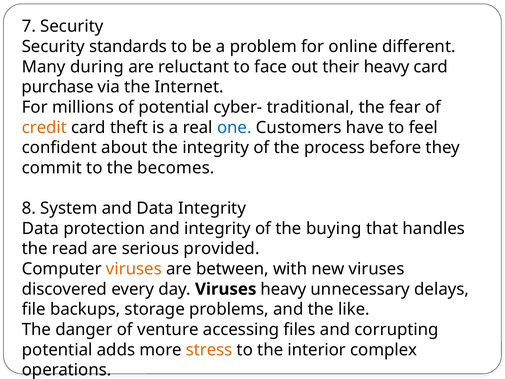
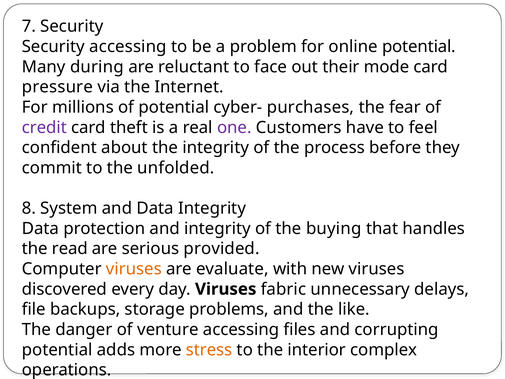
Security standards: standards -> accessing (128, 47)
online different: different -> potential (419, 47)
their heavy: heavy -> mode (387, 67)
purchase: purchase -> pressure (57, 87)
traditional: traditional -> purchases (310, 107)
credit colour: orange -> purple (44, 127)
one colour: blue -> purple (234, 127)
becomes: becomes -> unfolded (176, 168)
between: between -> evaluate (232, 269)
Viruses heavy: heavy -> fabric (283, 289)
